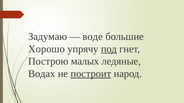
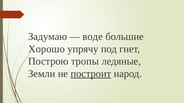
под underline: present -> none (109, 49)
малых: малых -> тропы (85, 62)
Водах: Водах -> Земли (42, 74)
